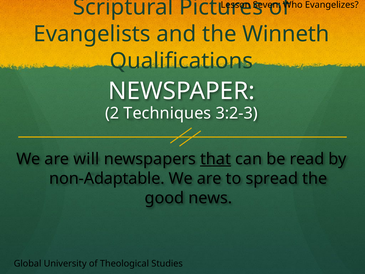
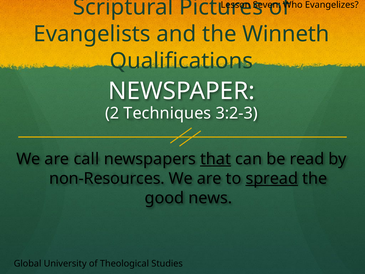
will: will -> call (86, 159)
non-Adaptable: non-Adaptable -> non-Resources (107, 178)
spread underline: none -> present (272, 178)
